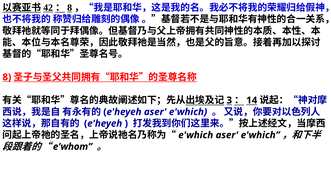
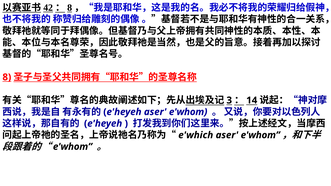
e'heyeh aser e'which: e'which -> e'whom (188, 112)
e'which: e'which -> e'whom (260, 135)
